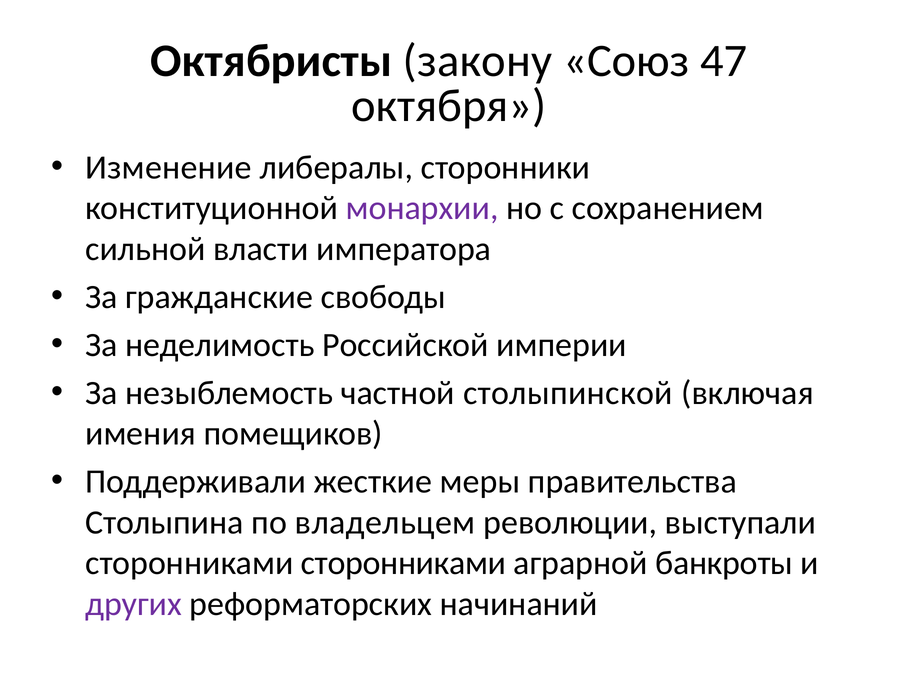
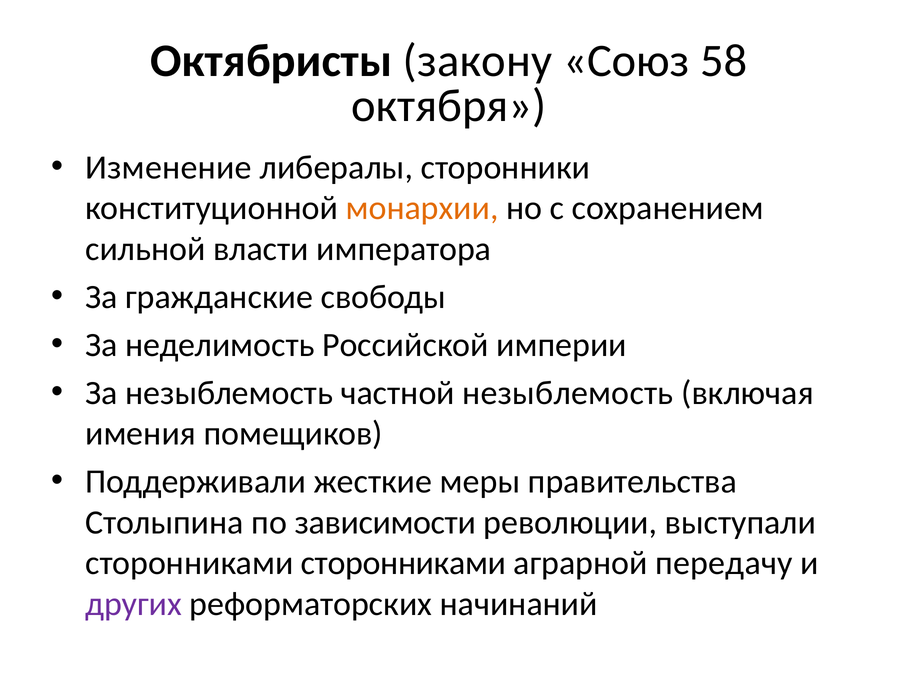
47: 47 -> 58 (724, 61)
монархии colour: purple -> orange (422, 208)
частной столыпинской: столыпинской -> незыблемость (568, 392)
владельцем: владельцем -> зависимости (385, 522)
банкроты: банкроты -> передачу (724, 563)
